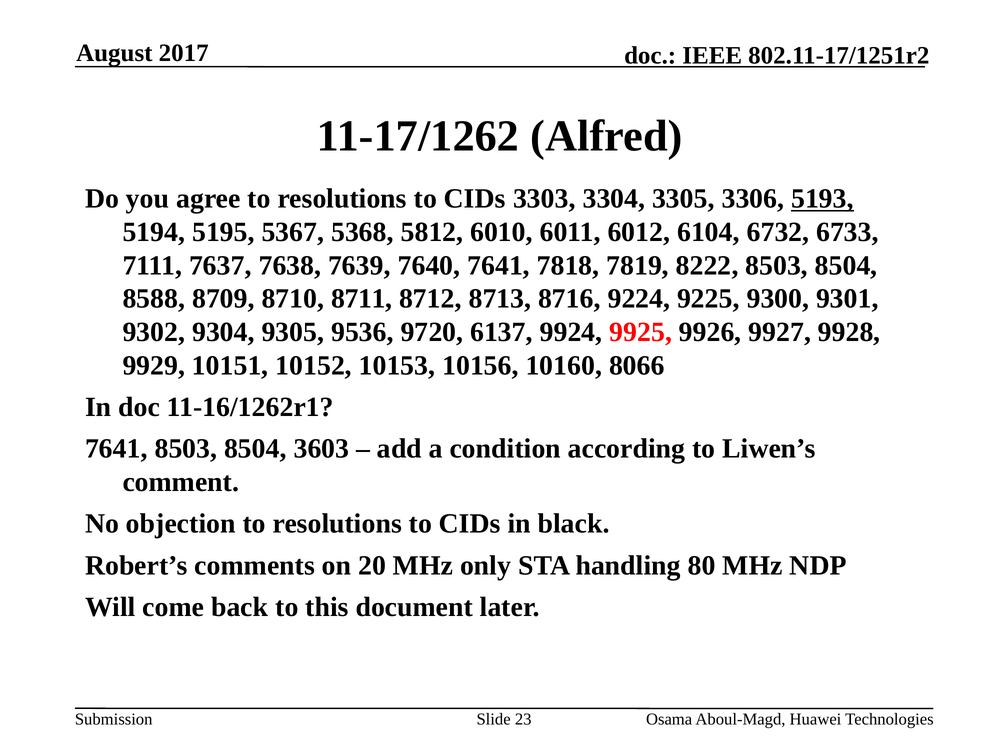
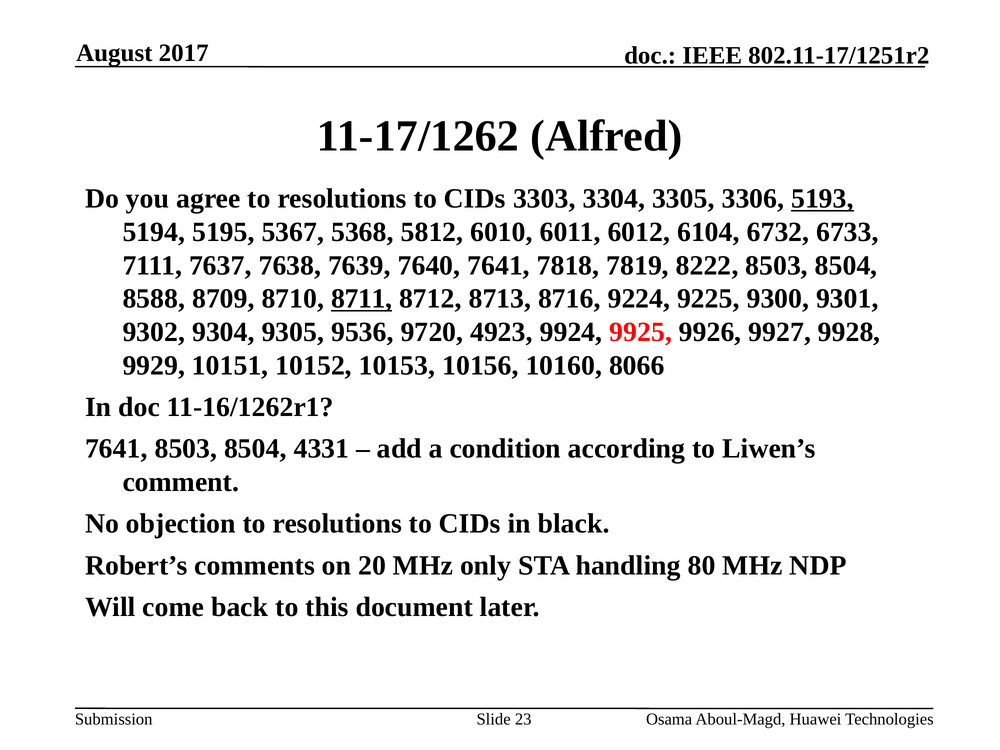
8711 underline: none -> present (362, 299)
6137: 6137 -> 4923 (501, 332)
3603: 3603 -> 4331 (321, 449)
